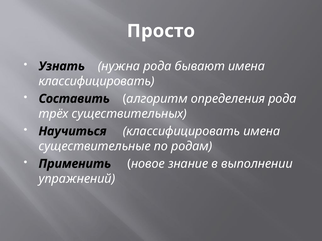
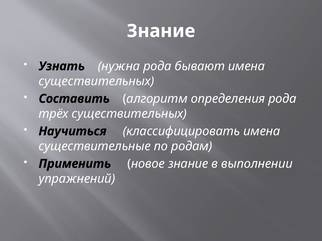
Просто: Просто -> Знание (161, 31)
классифицировать: классифицировать -> существительных (96, 81)
